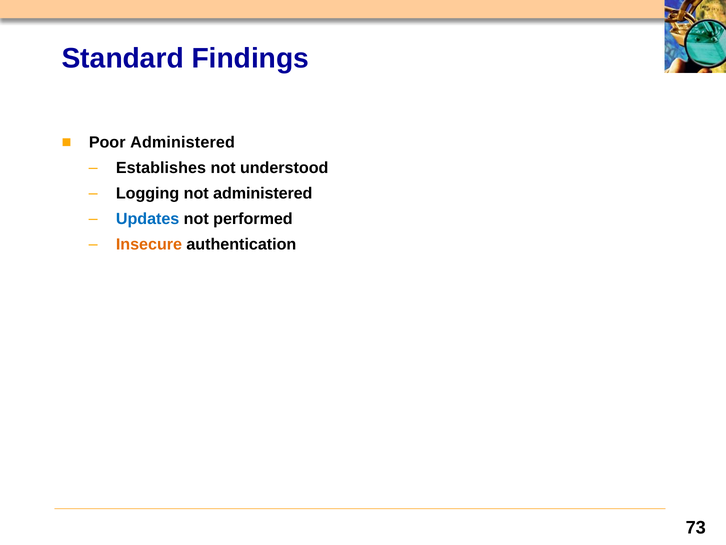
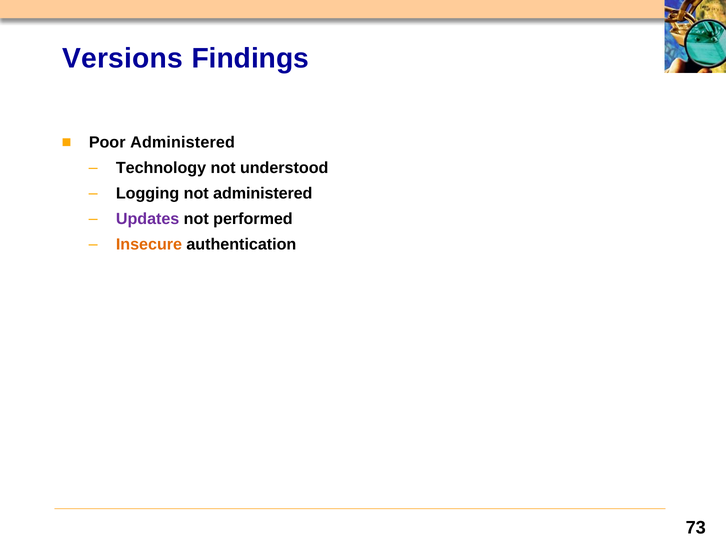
Standard: Standard -> Versions (123, 58)
Establishes: Establishes -> Technology (161, 168)
Updates colour: blue -> purple (148, 219)
